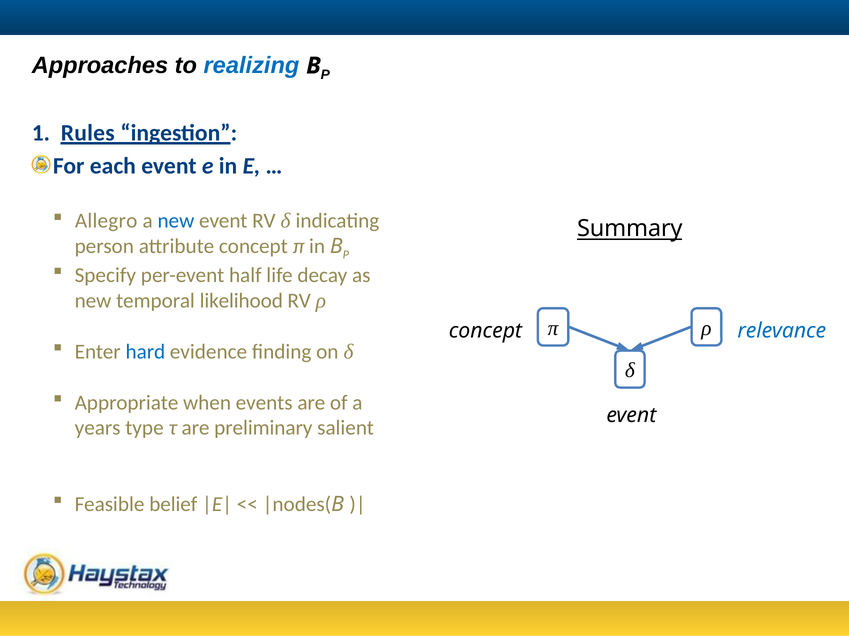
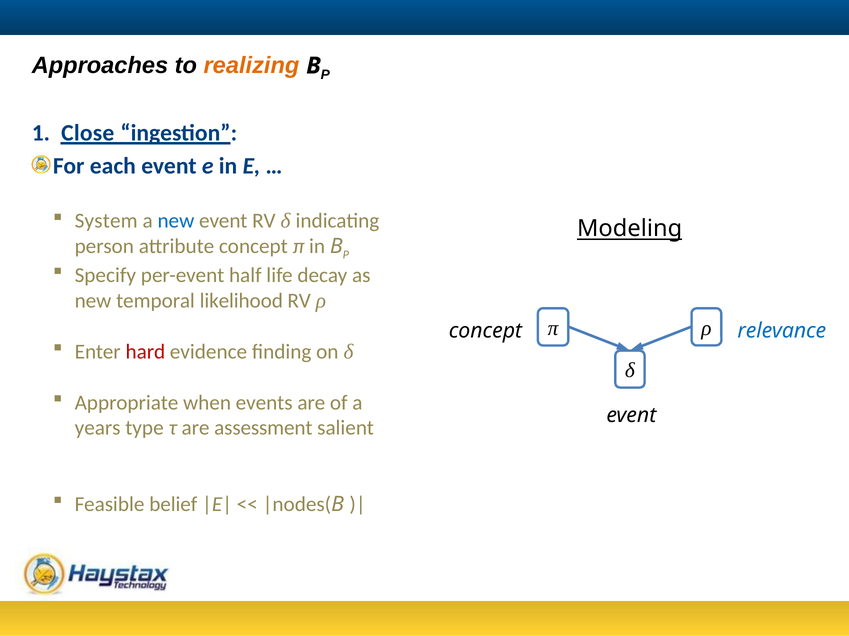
realizing colour: blue -> orange (251, 66)
Rules: Rules -> Close (88, 133)
Allegro: Allegro -> System (106, 221)
Summary: Summary -> Modeling (630, 229)
hard colour: blue -> red (145, 352)
preliminary: preliminary -> assessment (263, 428)
